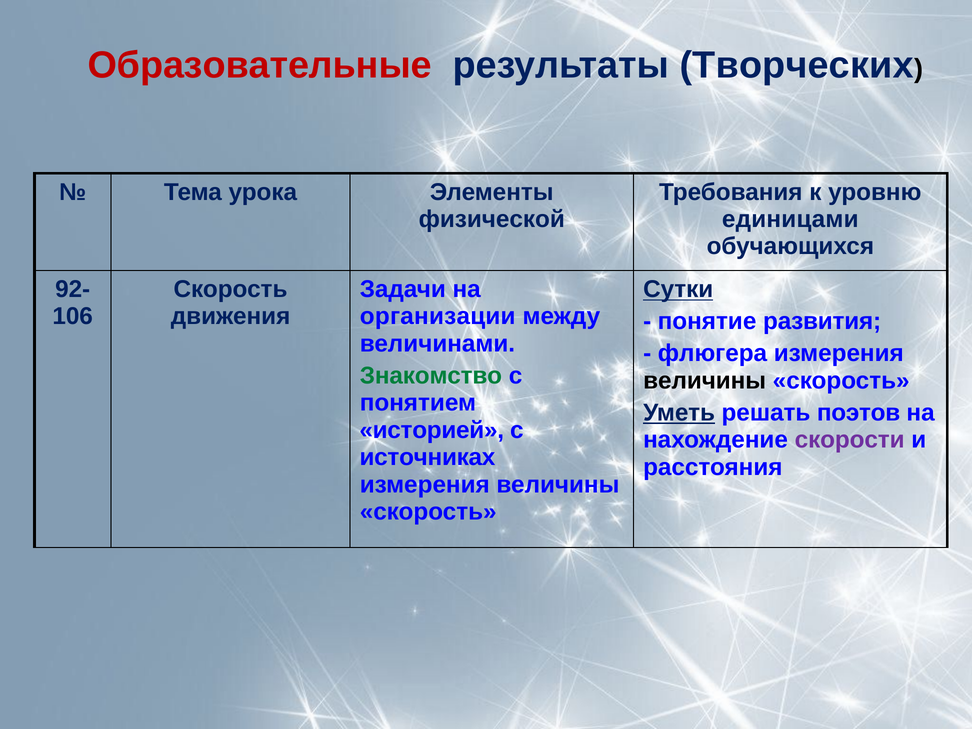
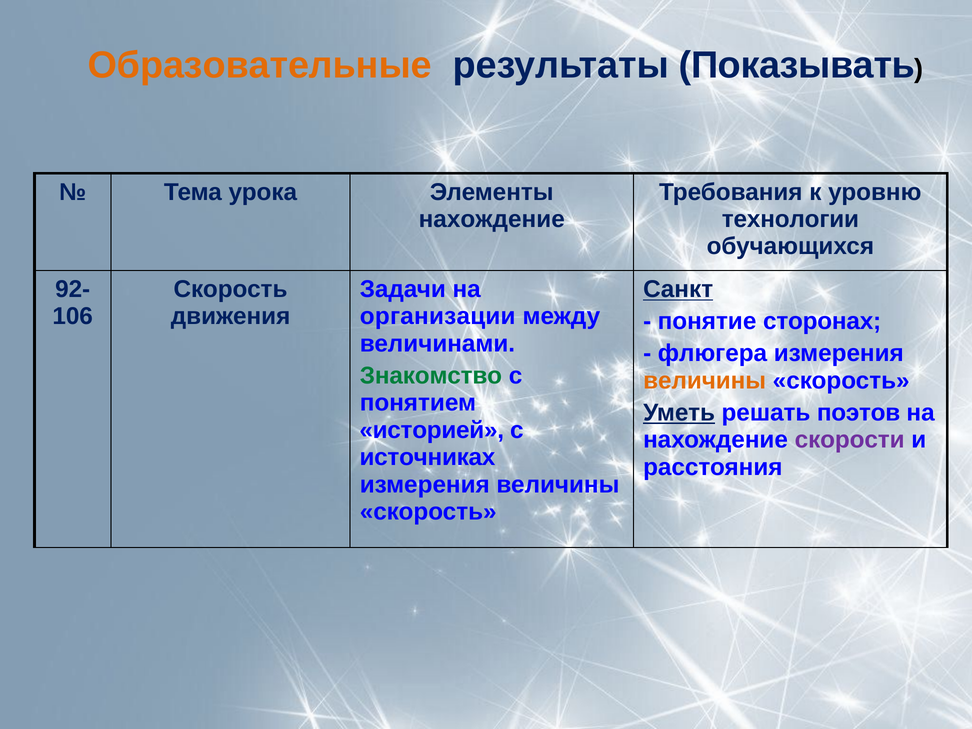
Образовательные colour: red -> orange (260, 66)
Творческих: Творческих -> Показывать (797, 66)
физической: физической -> нахождение (492, 219)
единицами: единицами -> технологии (790, 219)
Сутки: Сутки -> Санкт (678, 289)
развития: развития -> сторонах (822, 321)
величины colour: black -> orange (705, 381)
